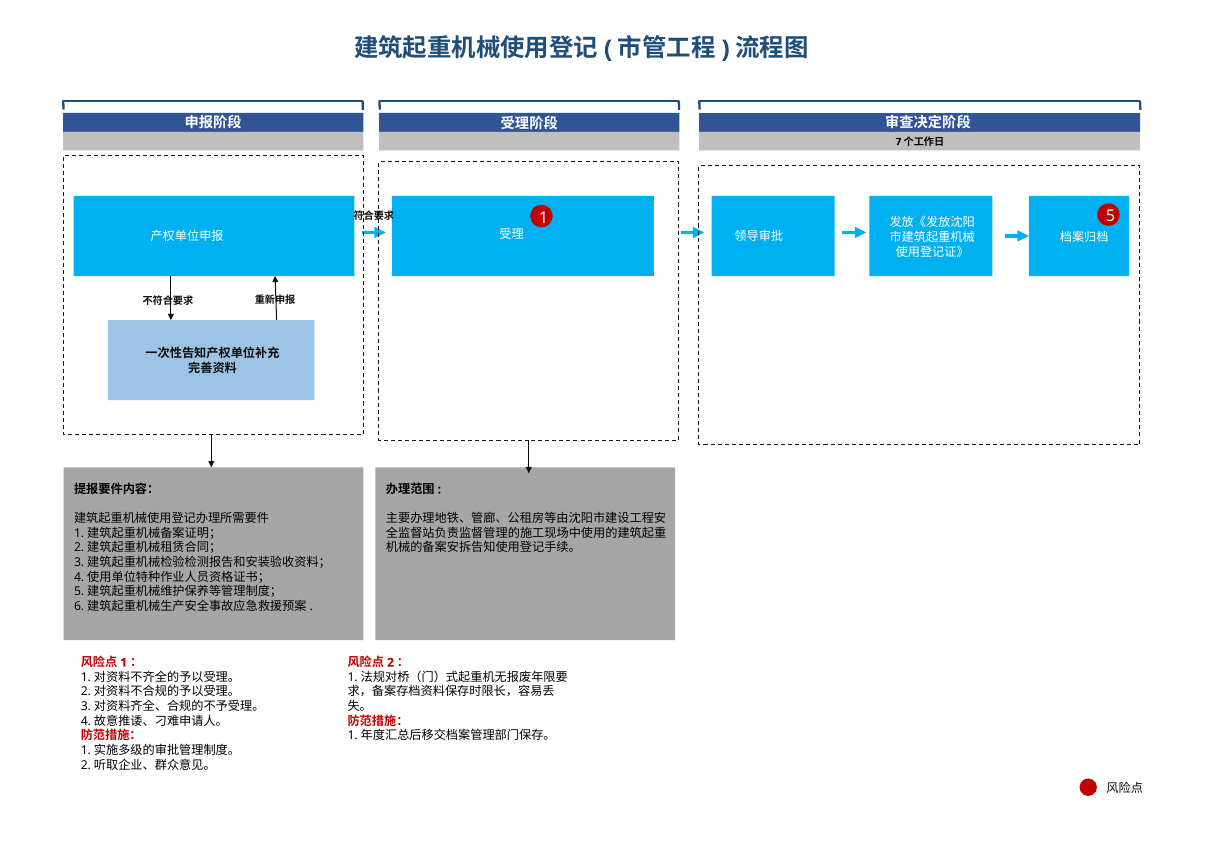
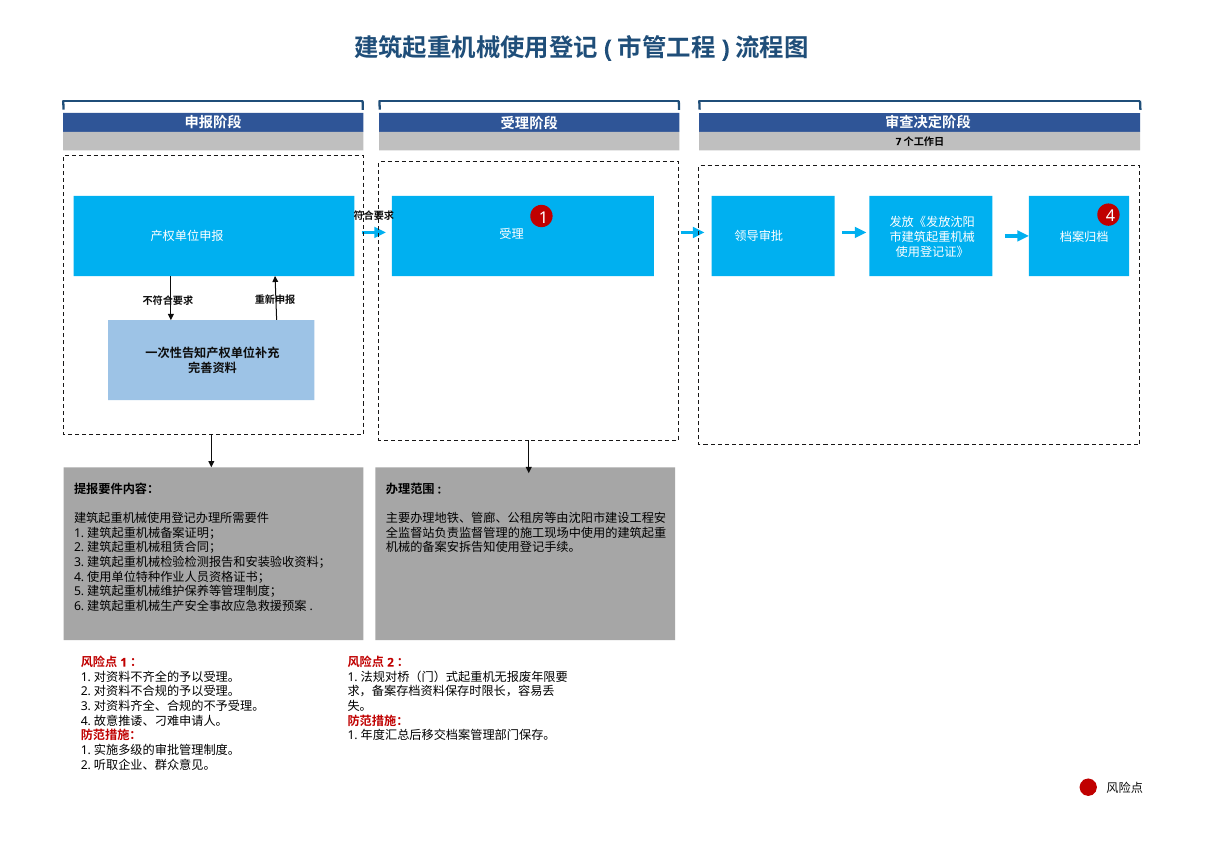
5: 5 -> 4 (1111, 216)
